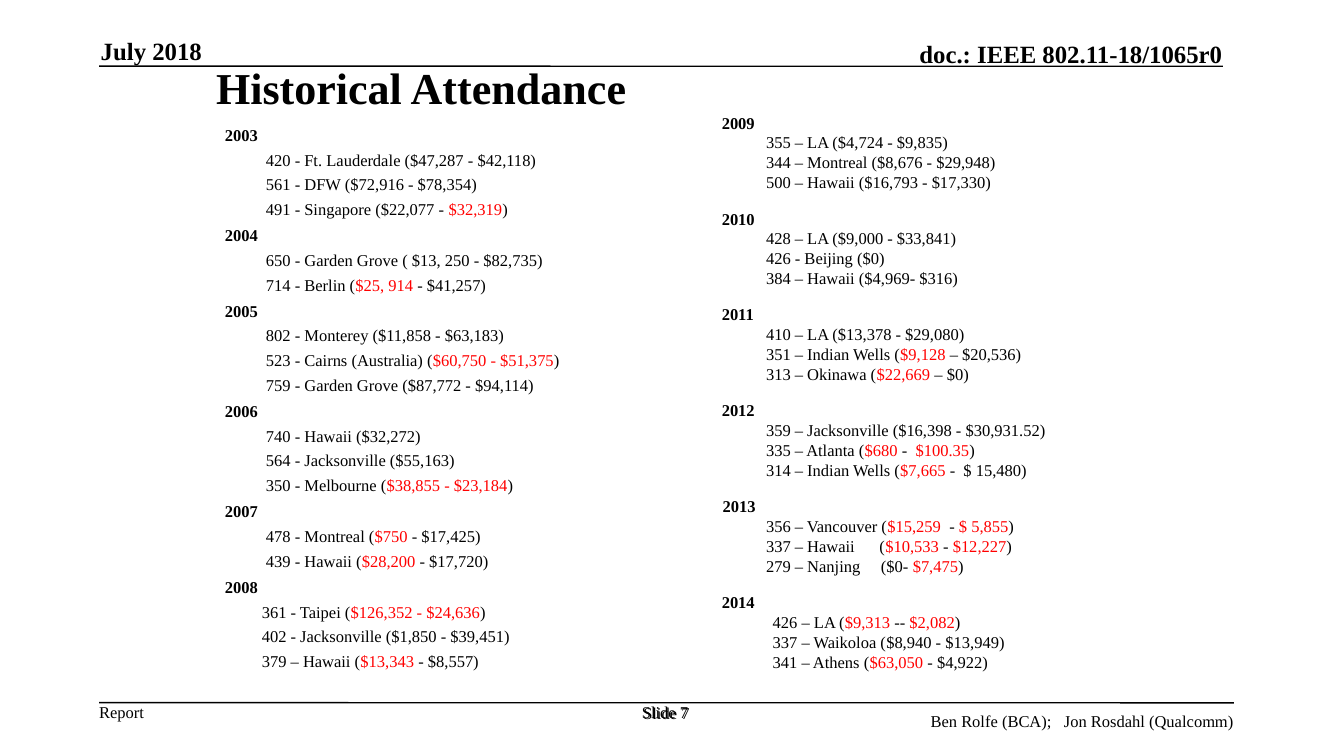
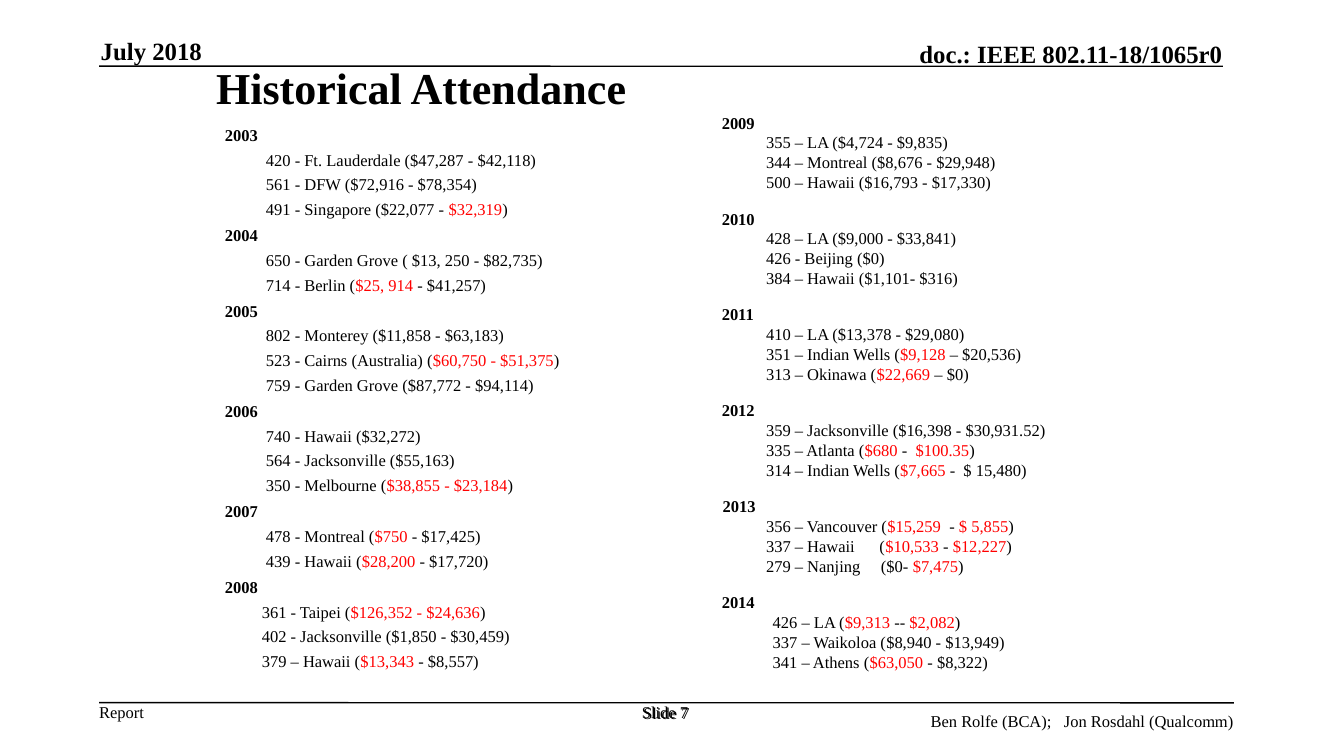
$4,969-: $4,969- -> $1,101- (887, 279)
$39,451: $39,451 -> $30,459 (480, 637)
$4,922: $4,922 -> $8,322 (962, 662)
